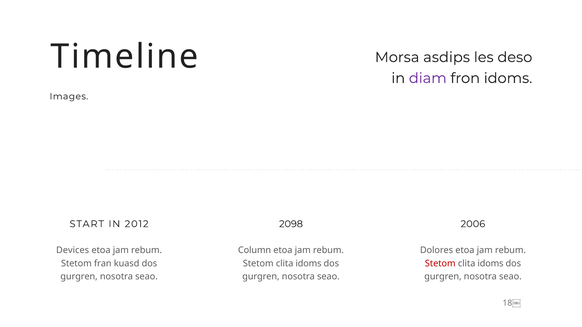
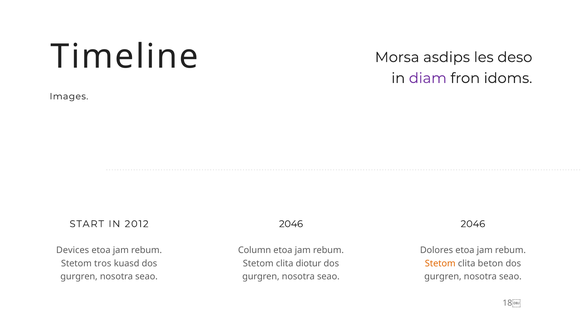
2098: 2098 -> 2046 (291, 224)
2006: 2006 -> 2046 (473, 224)
fran: fran -> tros (103, 264)
idoms: idoms -> diotur (309, 264)
Stetom colour: red -> orange (440, 264)
idoms: idoms -> beton (490, 264)
